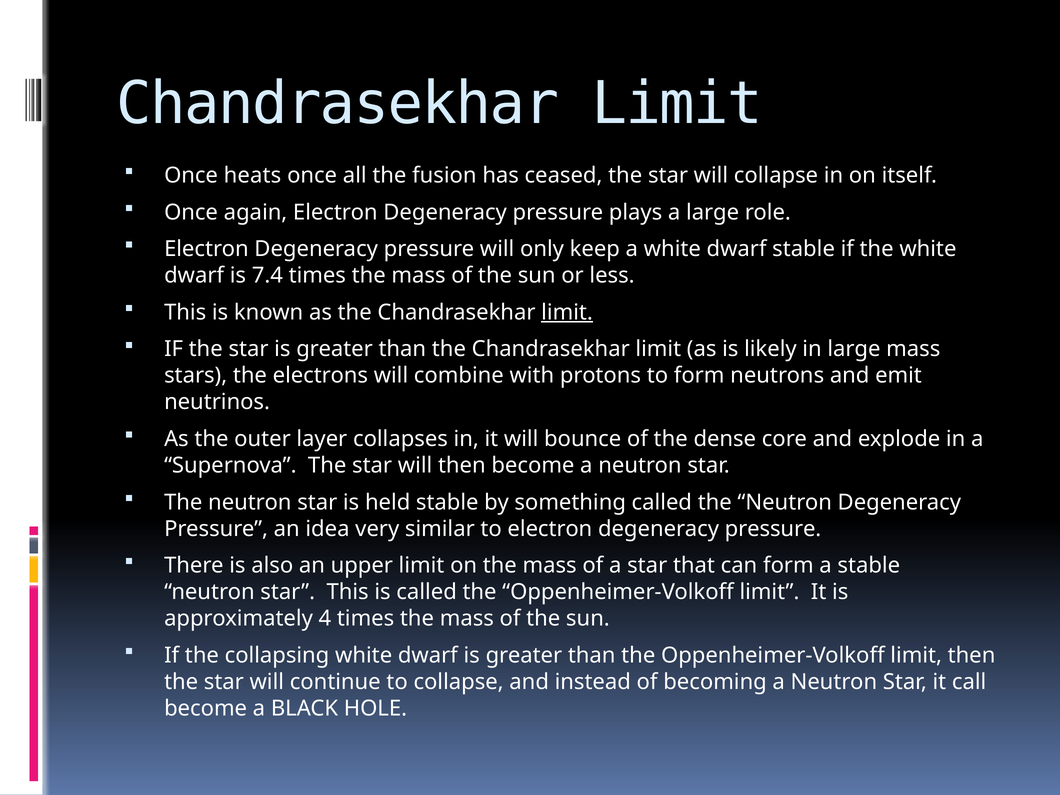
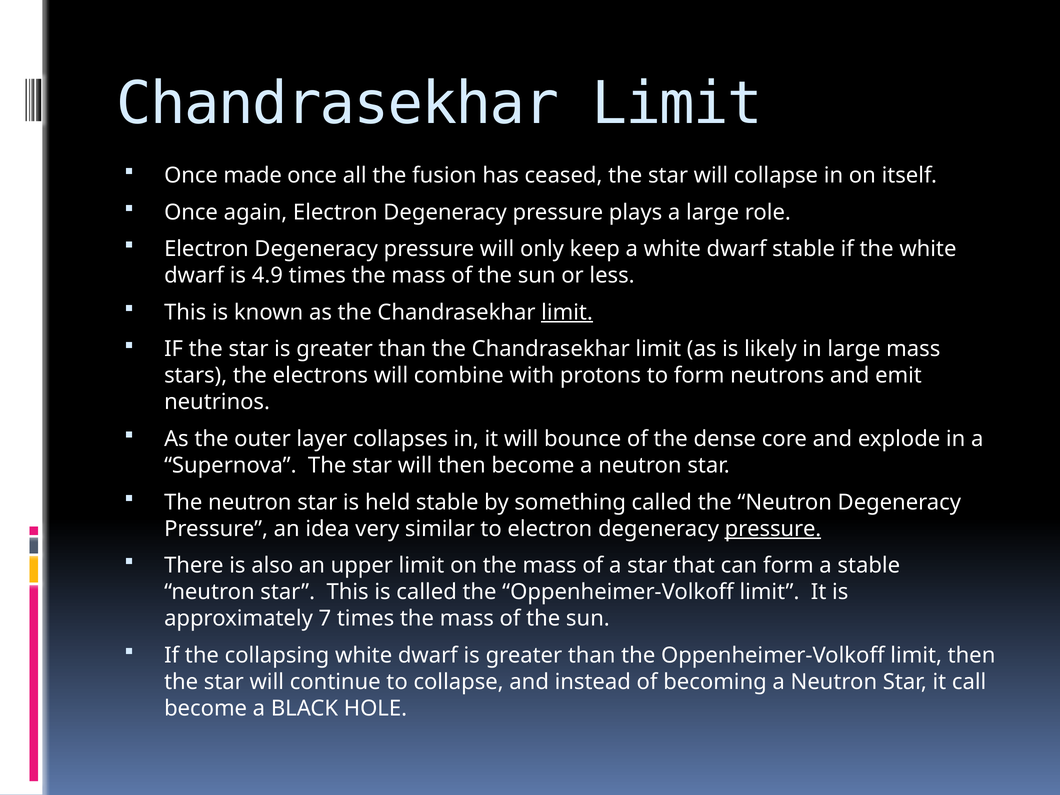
heats: heats -> made (253, 175)
7.4: 7.4 -> 4.9 (267, 276)
pressure underline: none -> present (773, 529)
4: 4 -> 7 (325, 619)
